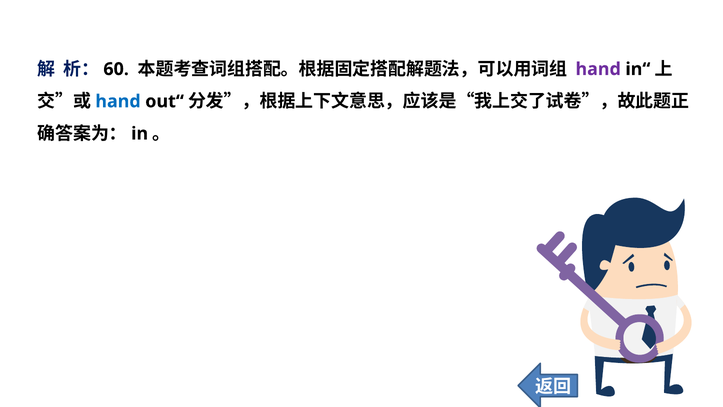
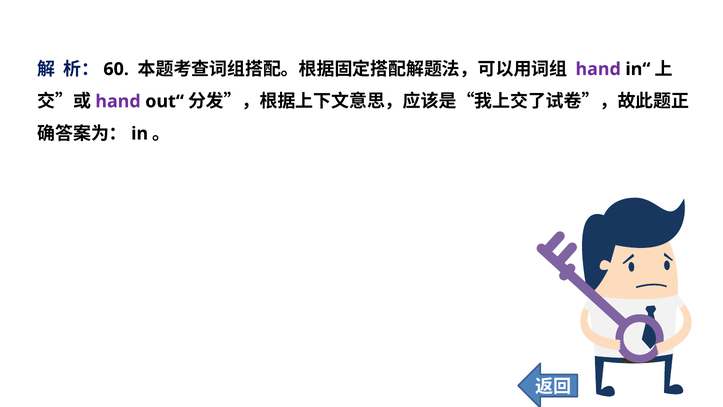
hand colour: blue -> purple (118, 101)
